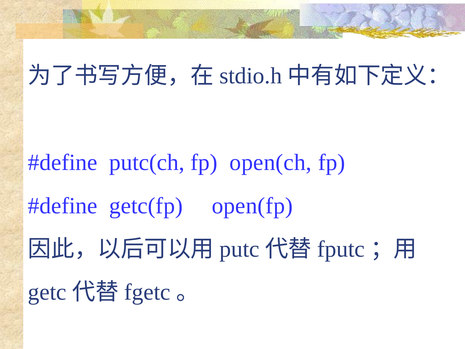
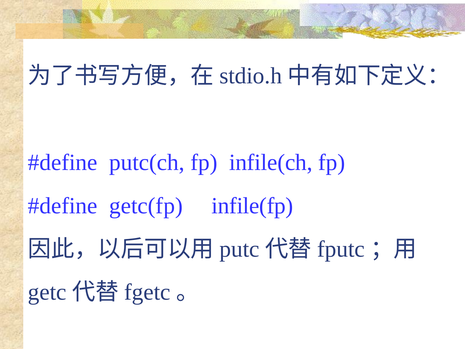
open(ch: open(ch -> infile(ch (271, 162)
open(fp: open(fp -> infile(fp (253, 206)
